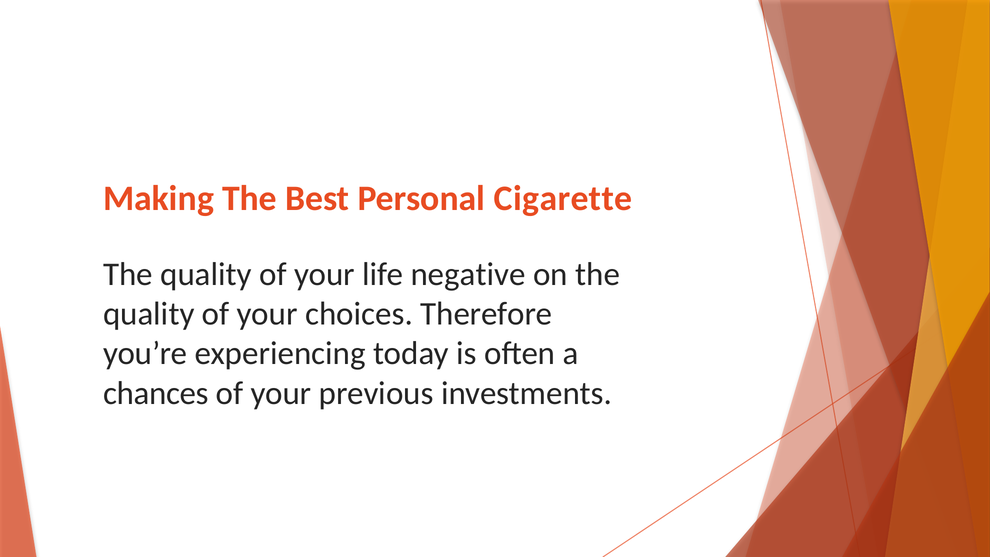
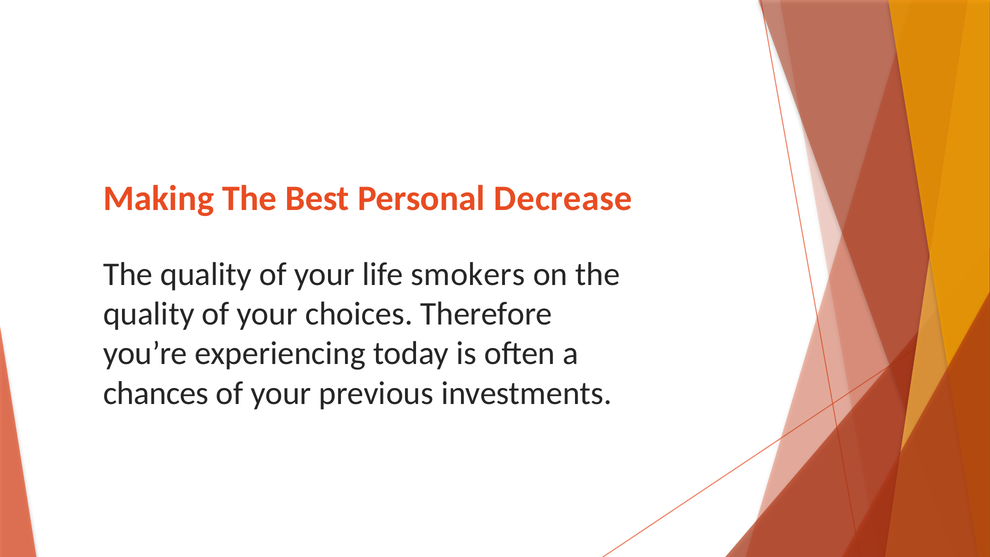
Cigarette: Cigarette -> Decrease (563, 198)
negative: negative -> smokers (468, 274)
